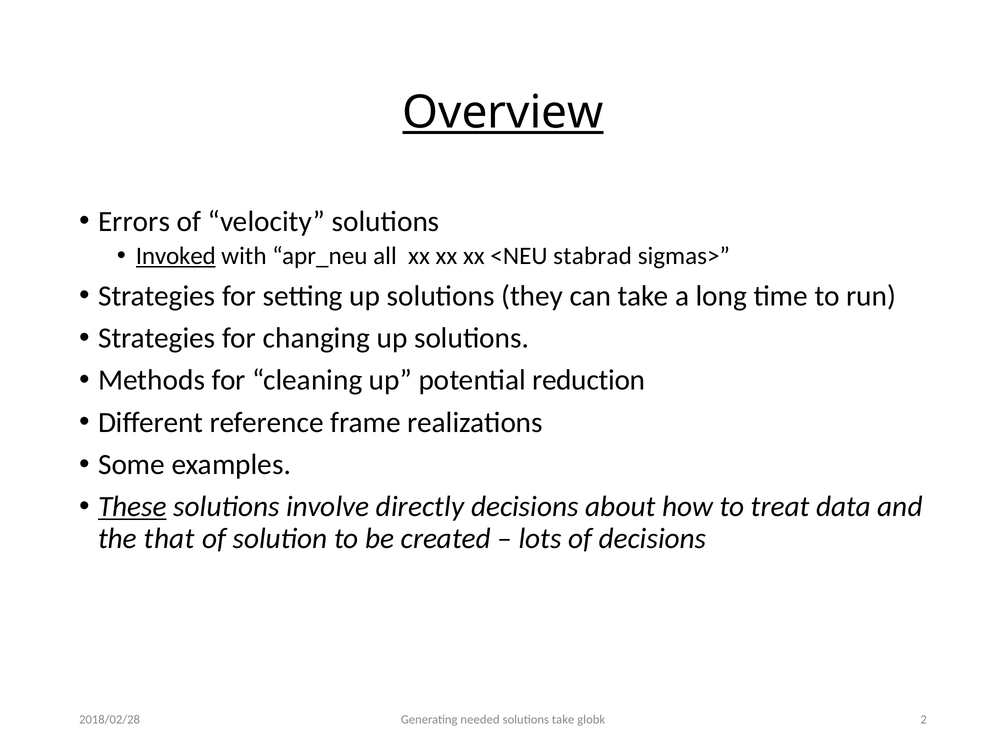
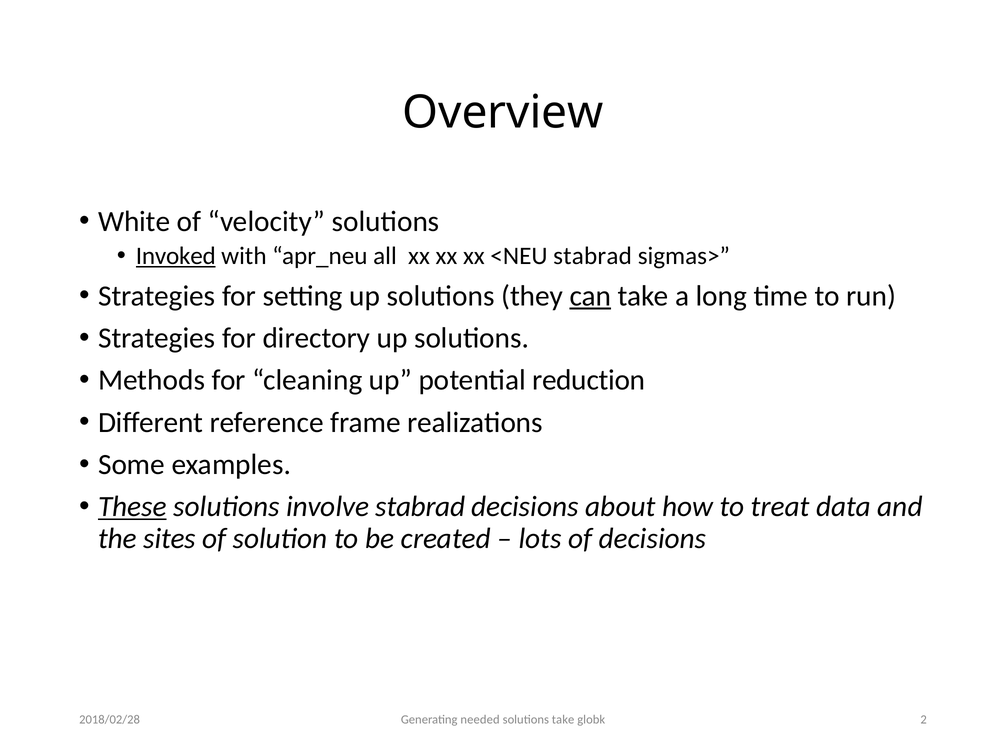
Overview underline: present -> none (503, 113)
Errors: Errors -> White (134, 222)
can underline: none -> present (590, 296)
changing: changing -> directory (316, 338)
involve directly: directly -> stabrad (420, 507)
that: that -> sites (170, 539)
